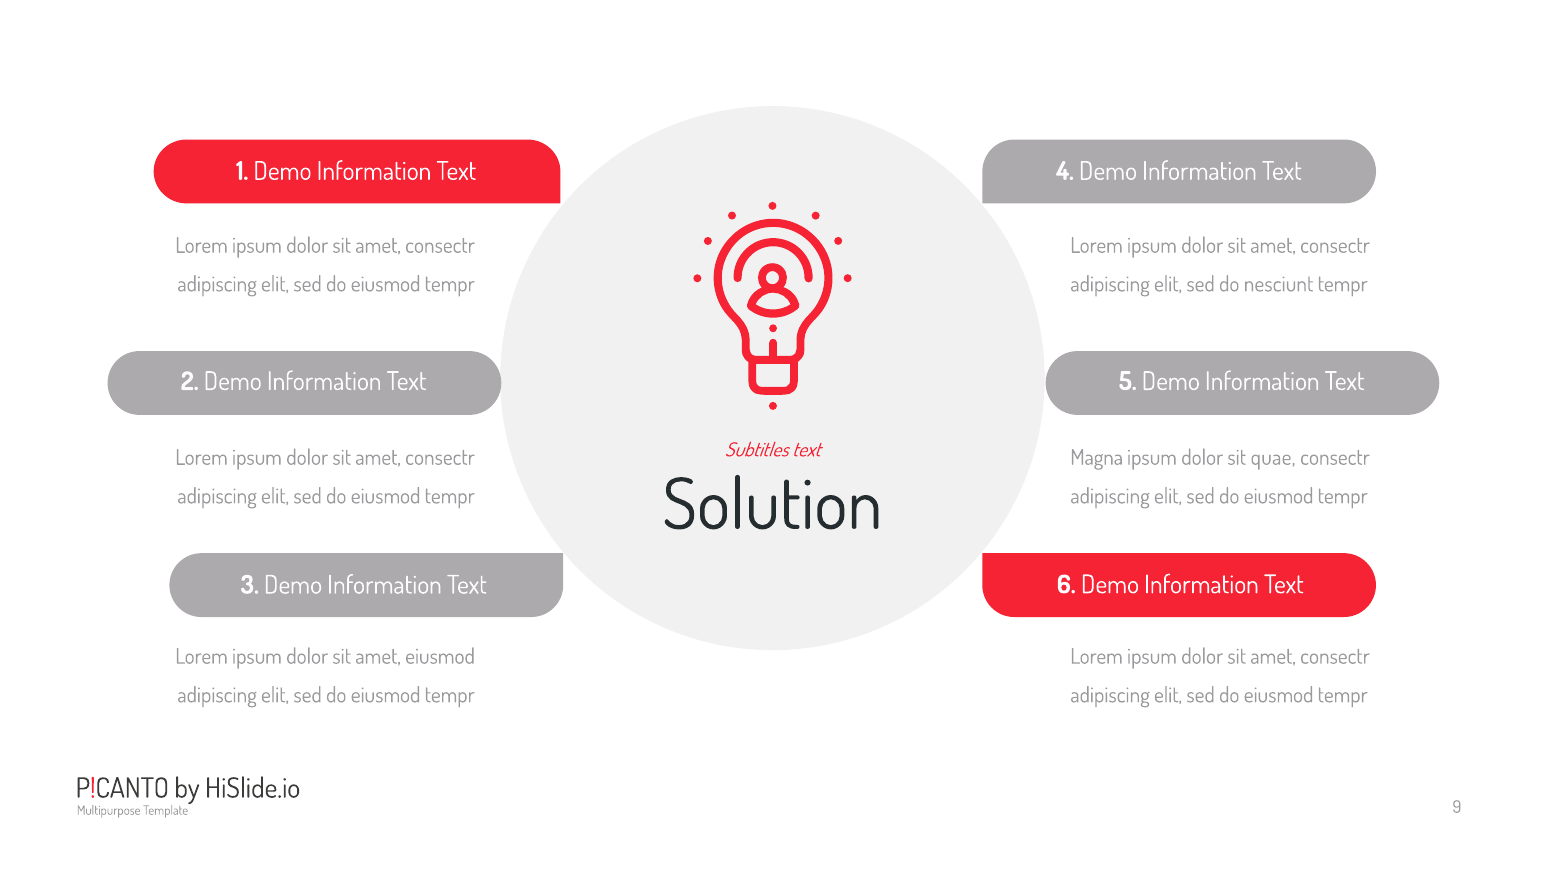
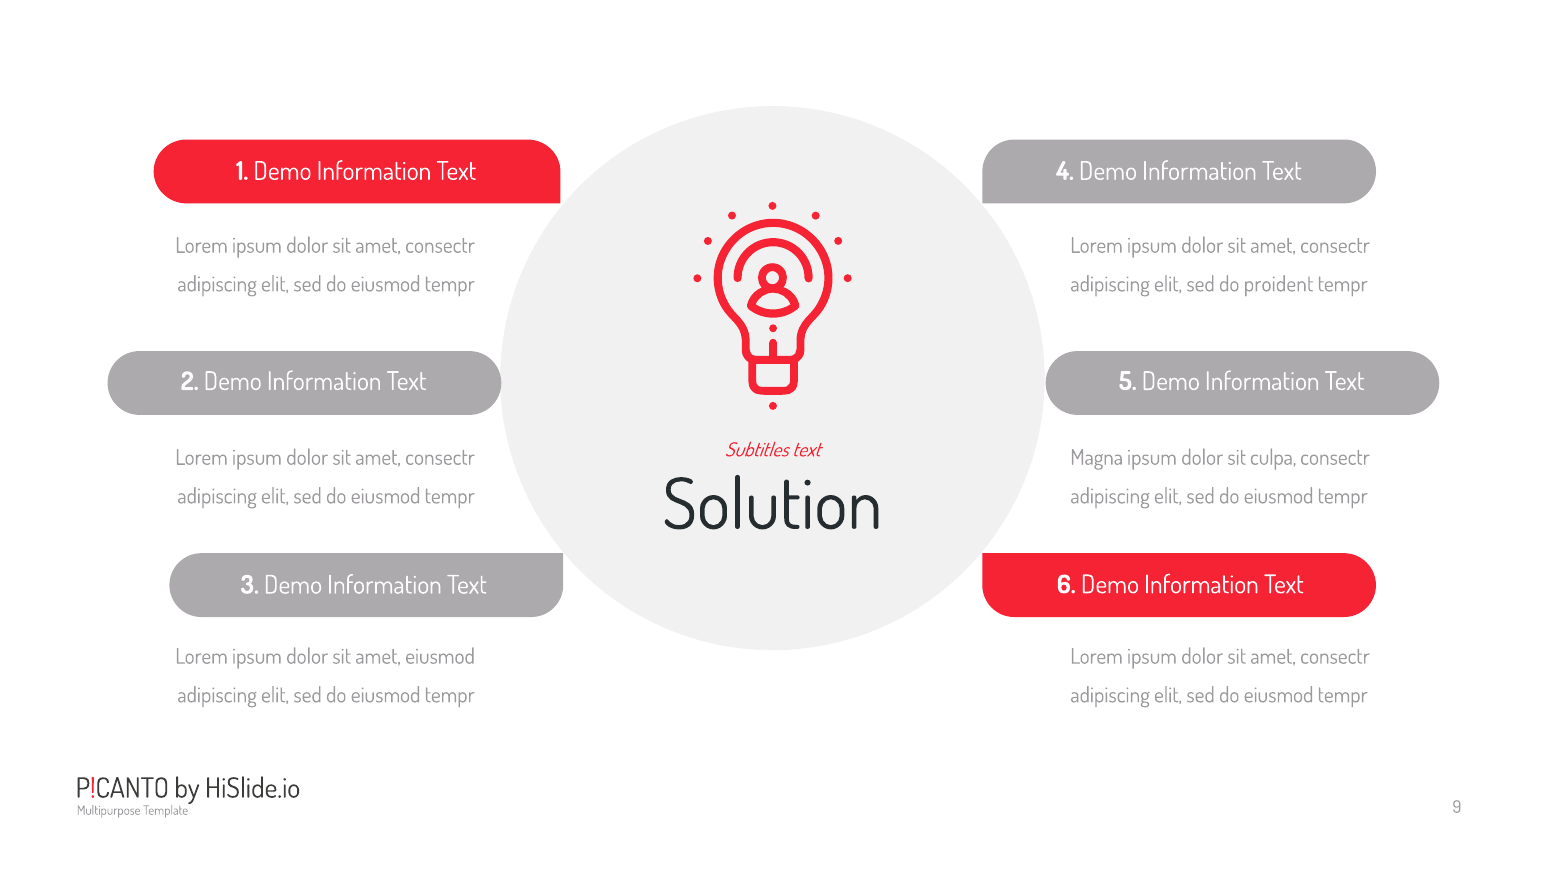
nesciunt: nesciunt -> proident (1279, 284)
quae: quae -> culpa (1273, 458)
